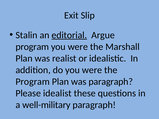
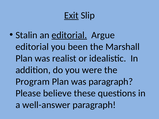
Exit underline: none -> present (71, 15)
program: program -> editorial (32, 47)
were: were -> been (78, 47)
idealist: idealist -> believe (57, 93)
well-military: well-military -> well-answer (46, 105)
